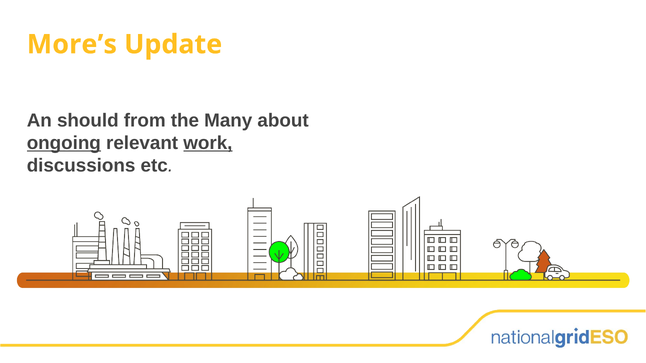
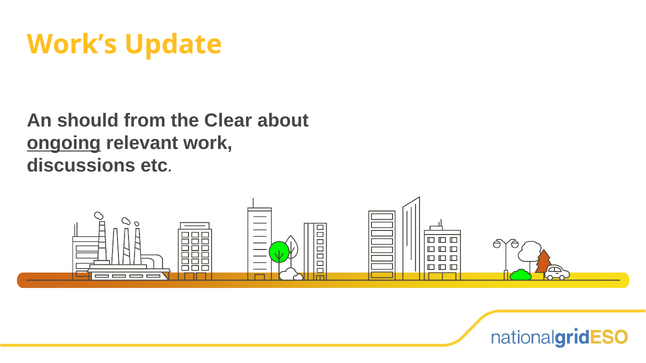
More’s: More’s -> Work’s (72, 44)
Many: Many -> Clear (228, 121)
work underline: present -> none (208, 143)
